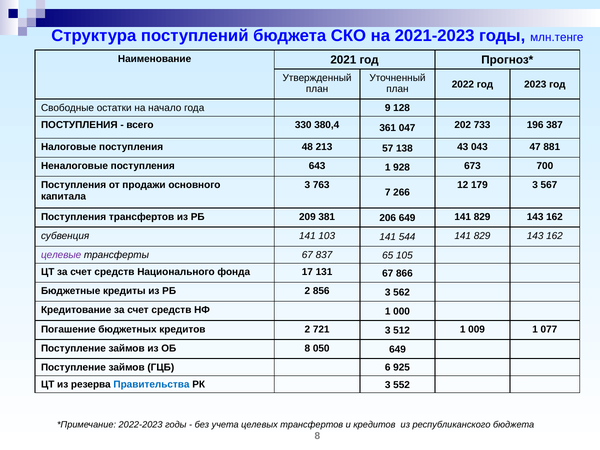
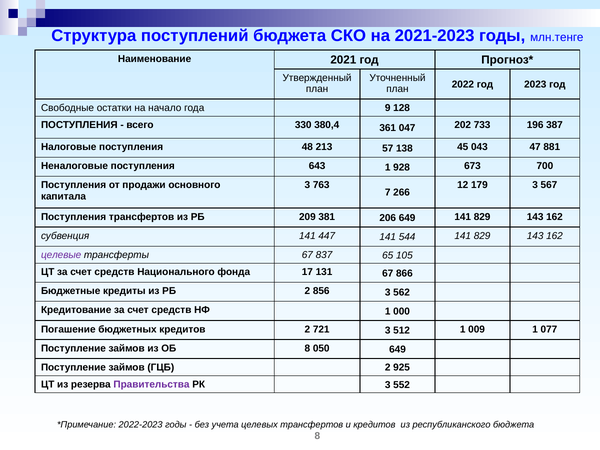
43: 43 -> 45 (463, 147)
103: 103 -> 447 (327, 236)
ГЦБ 6: 6 -> 2 (388, 368)
Правительства colour: blue -> purple (152, 384)
